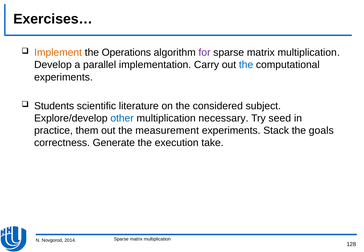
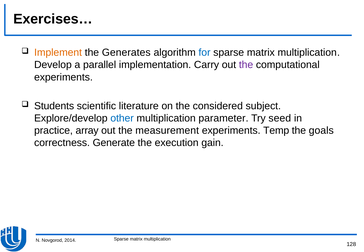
Operations: Operations -> Generates (126, 53)
for colour: purple -> blue (205, 53)
the colour: blue -> purple (246, 65)
necessary: necessary -> parameter (223, 118)
them: them -> array (87, 131)
Stack: Stack -> Temp (276, 131)
take: take -> gain (212, 143)
